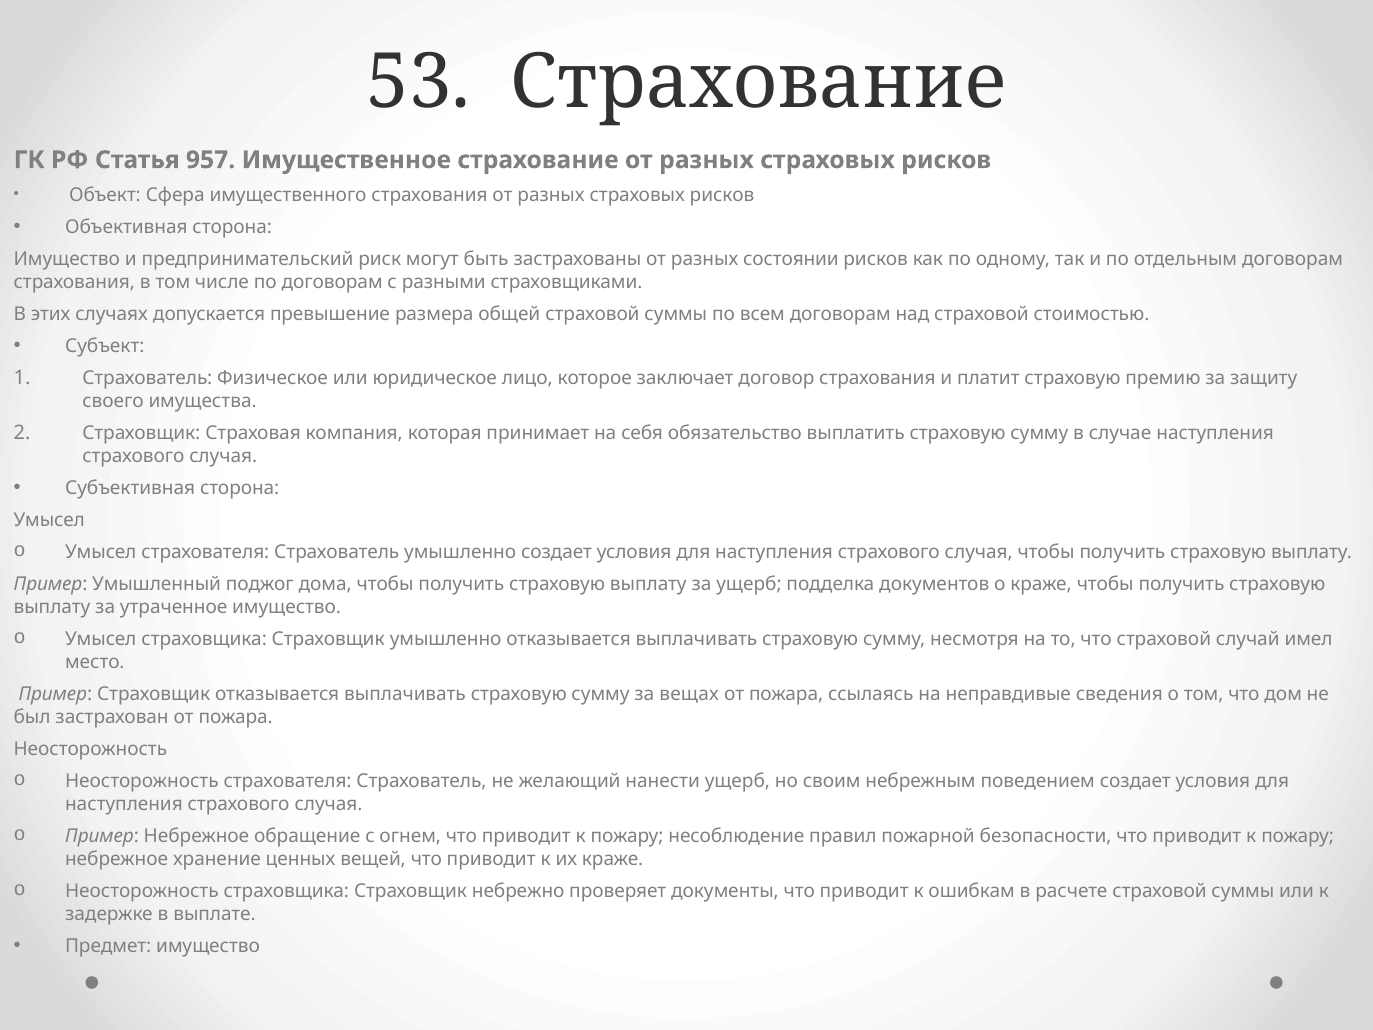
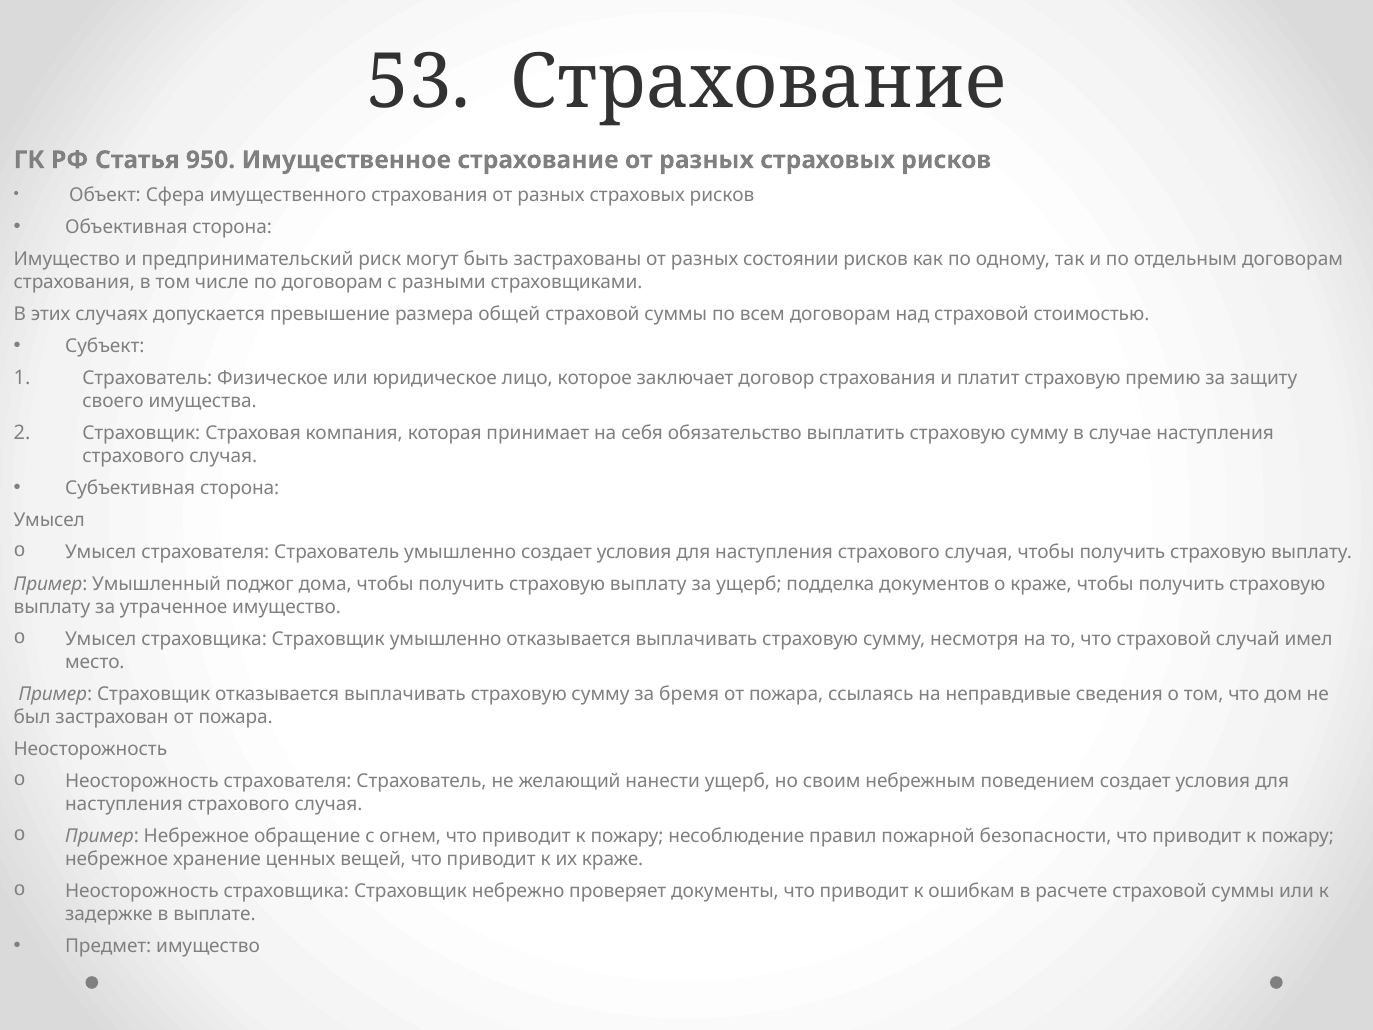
957: 957 -> 950 (211, 160)
вещах: вещах -> бремя (689, 694)
